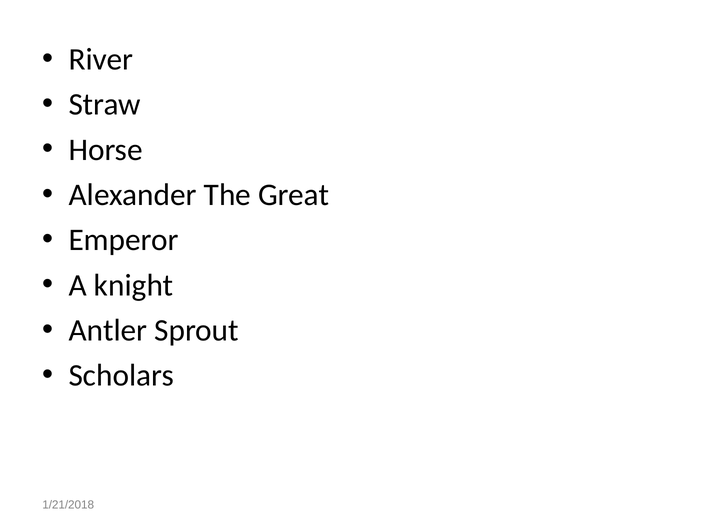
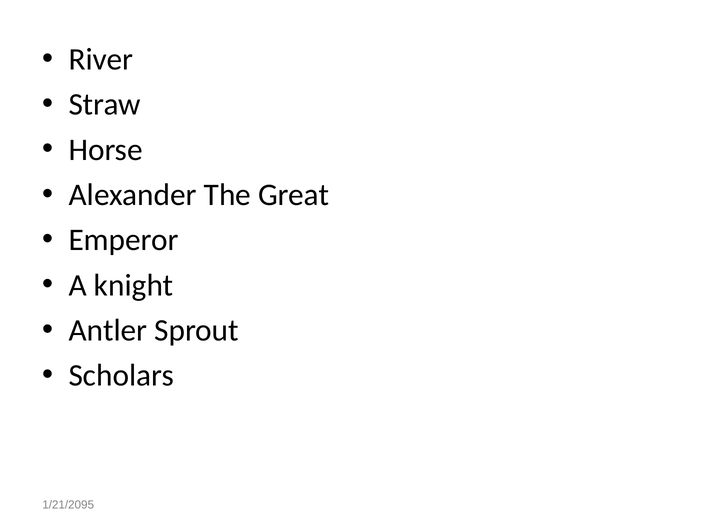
1/21/2018: 1/21/2018 -> 1/21/2095 (68, 505)
